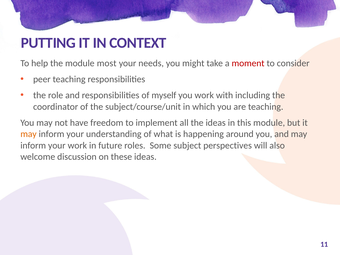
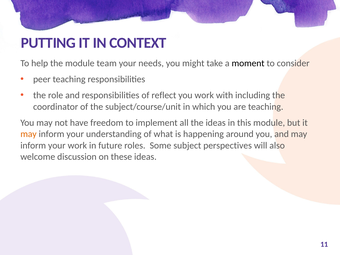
most: most -> team (107, 63)
moment colour: red -> black (248, 63)
myself: myself -> reflect (164, 95)
